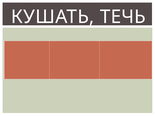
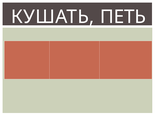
ТЕЧЬ: ТЕЧЬ -> ПЕТЬ (123, 17)
